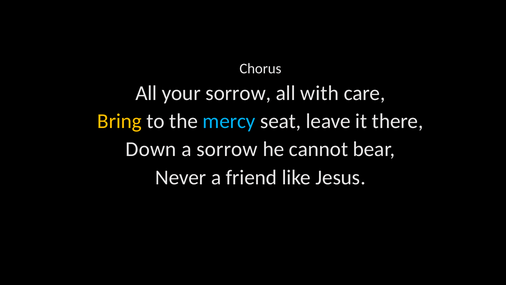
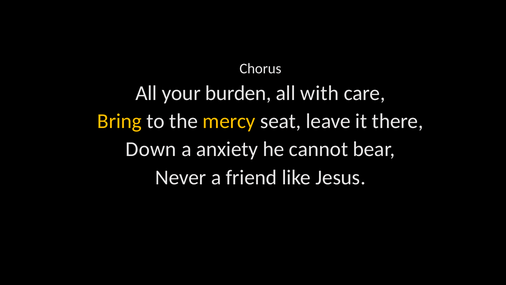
your sorrow: sorrow -> burden (238, 93)
mercy colour: light blue -> yellow (229, 121)
a sorrow: sorrow -> anxiety (227, 149)
